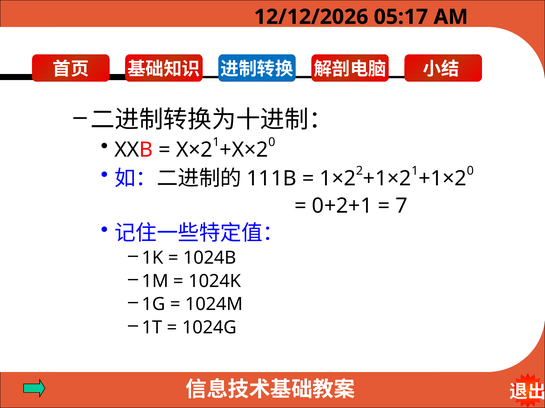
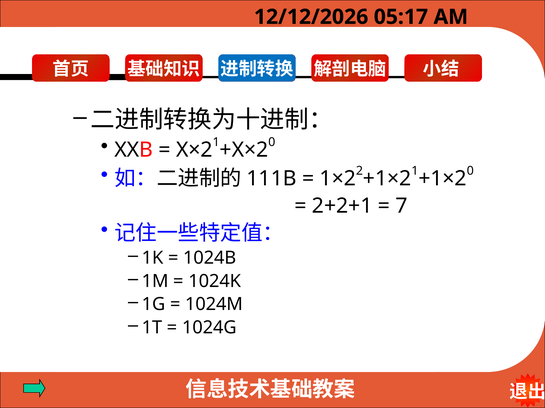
0+2+1: 0+2+1 -> 2+2+1 (342, 206)
